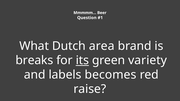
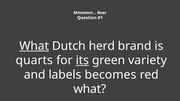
What underline: none -> present (34, 46)
area: area -> herd (102, 46)
breaks: breaks -> quarts (34, 60)
raise: raise -> what (90, 89)
